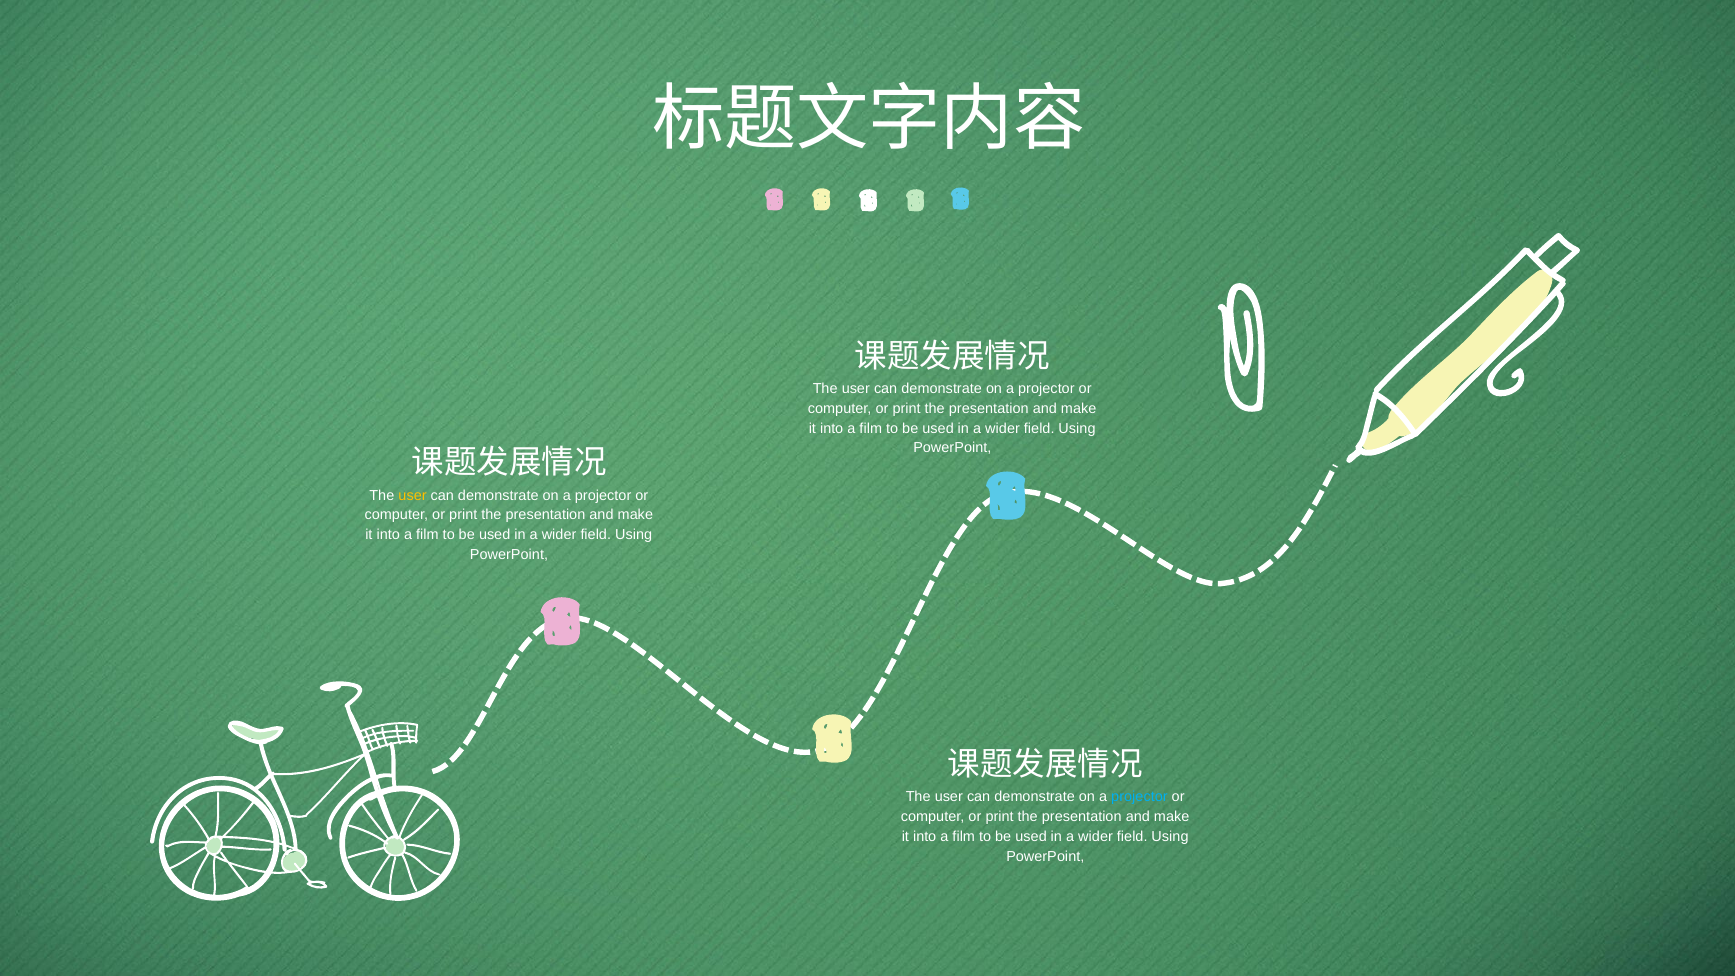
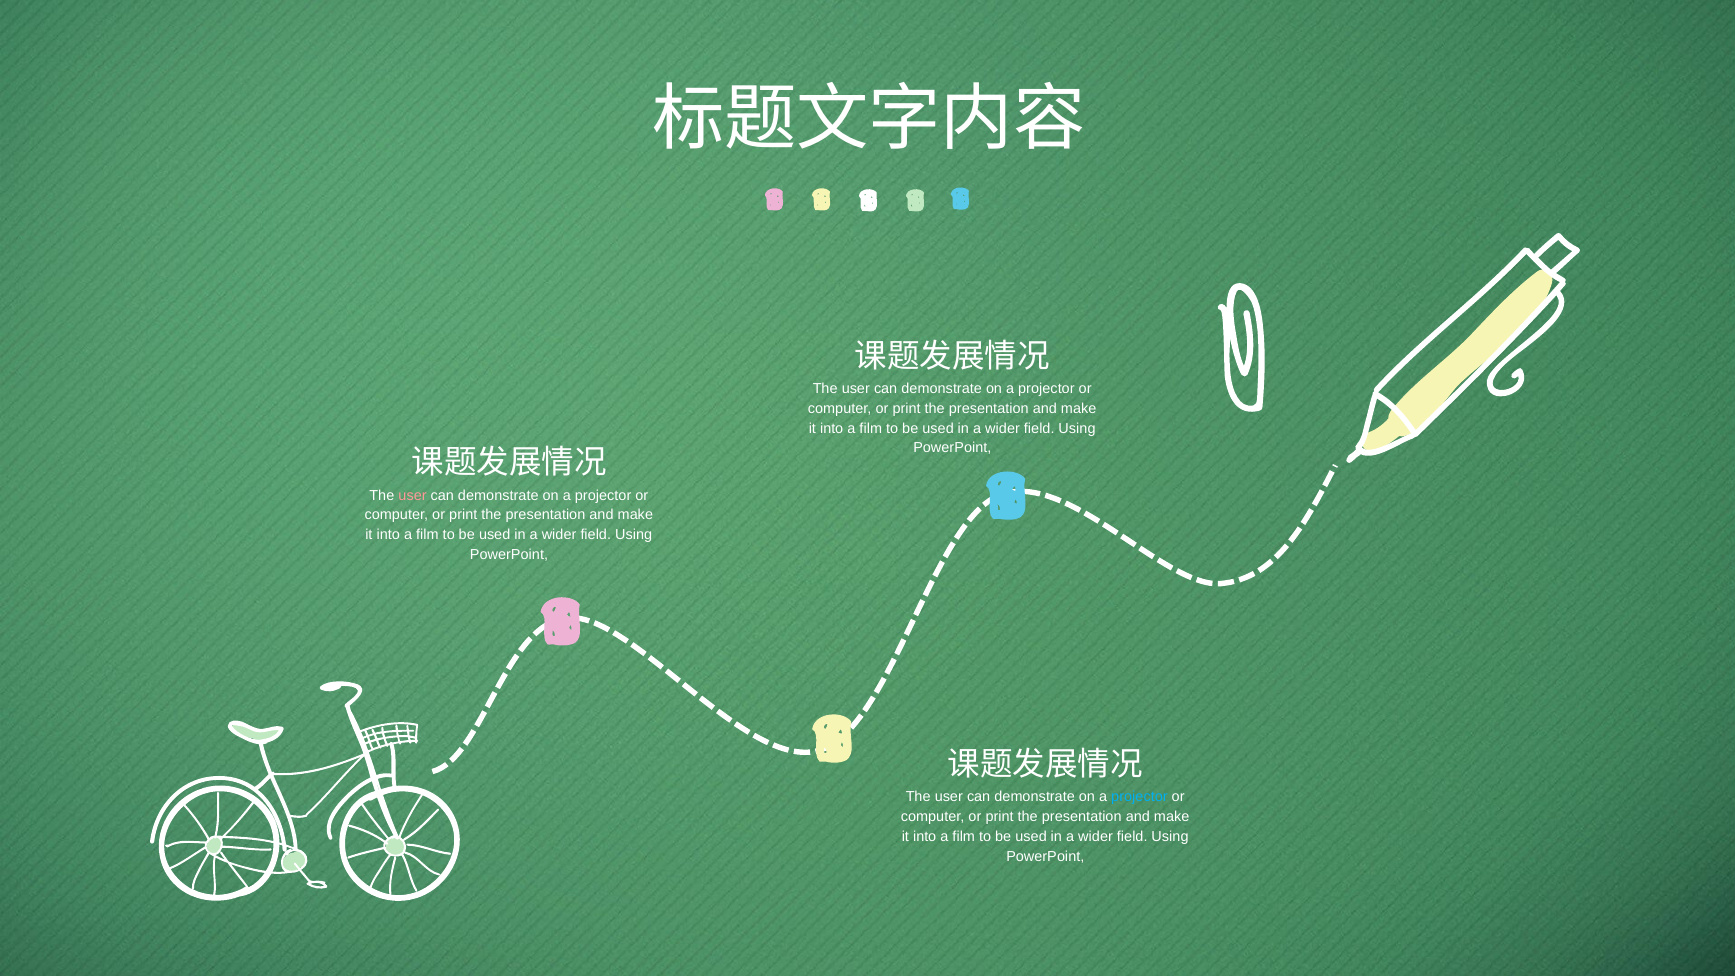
user colour: yellow -> pink (413, 495)
